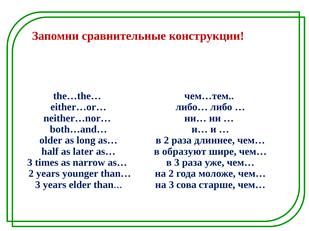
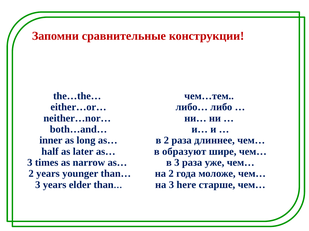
older: older -> inner (51, 141)
сова: сова -> here (186, 185)
